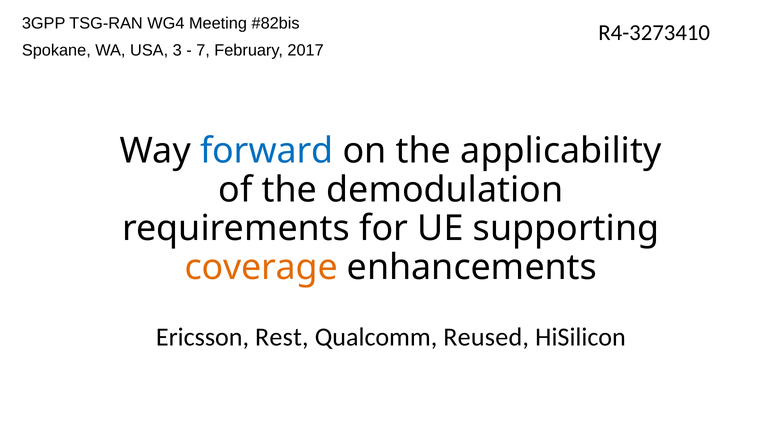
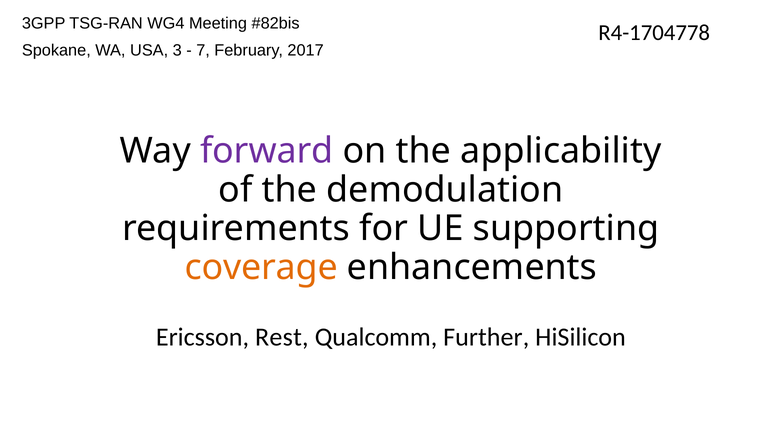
R4-3273410: R4-3273410 -> R4-1704778 (654, 33)
forward colour: blue -> purple (267, 151)
Reused: Reused -> Further (486, 337)
